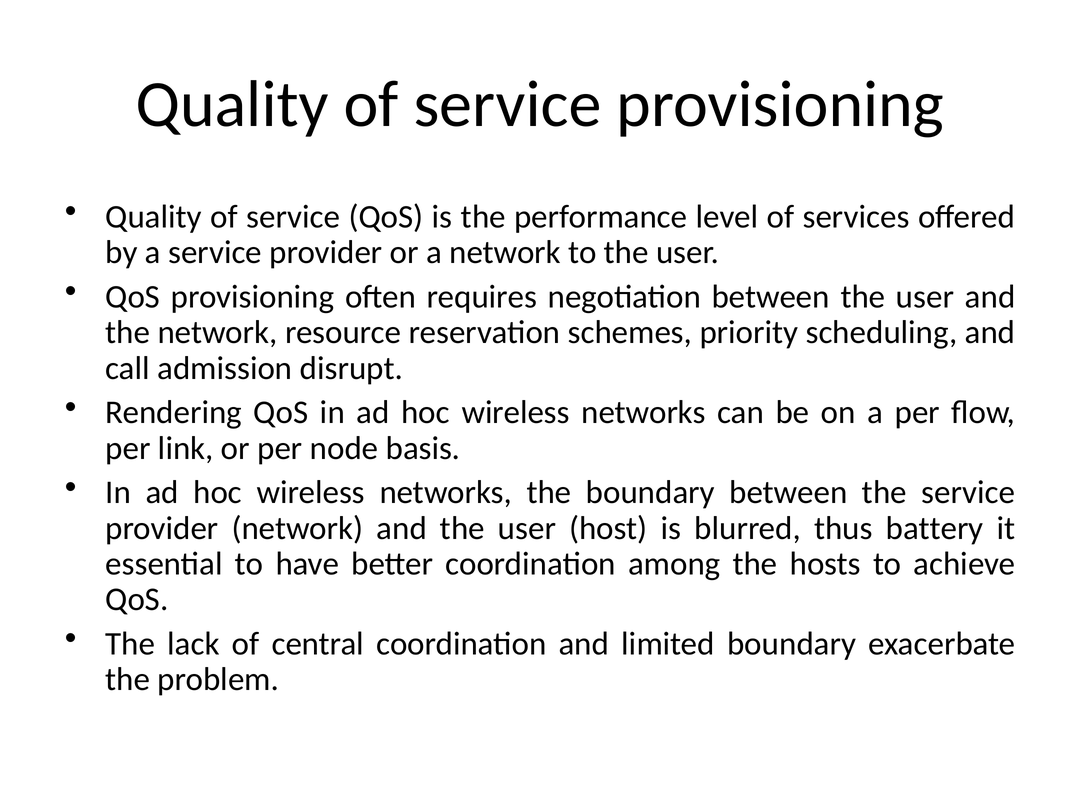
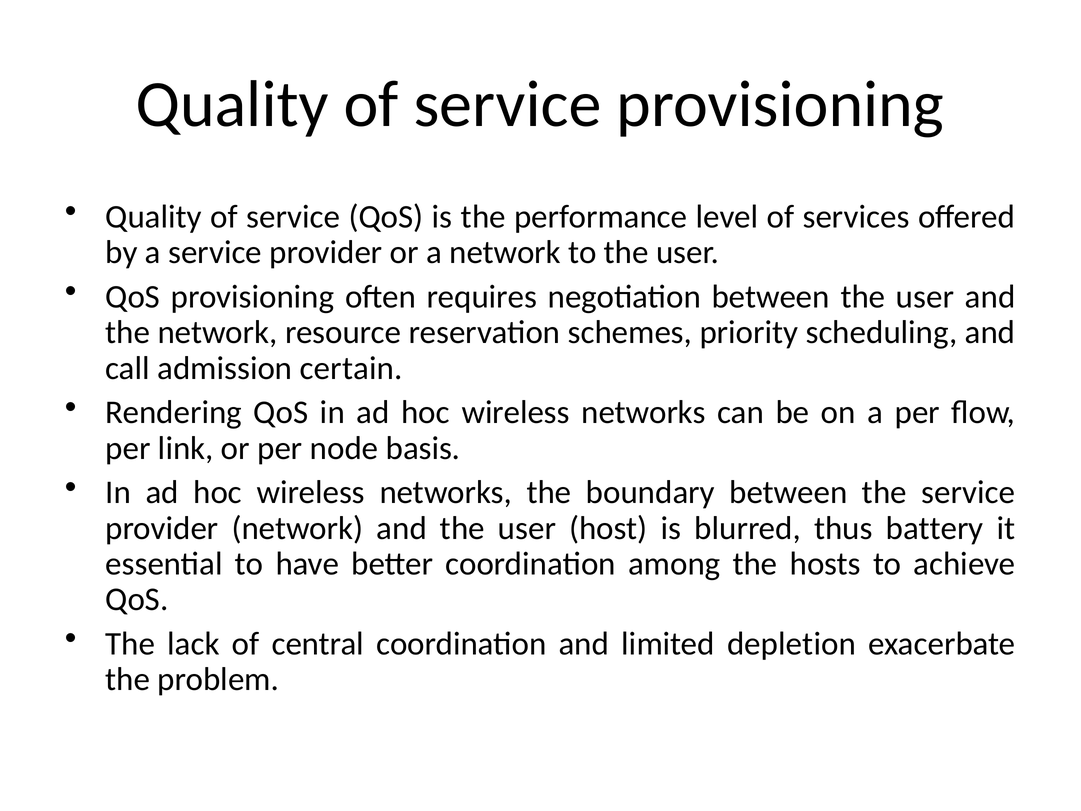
disrupt: disrupt -> certain (351, 368)
limited boundary: boundary -> depletion (792, 644)
